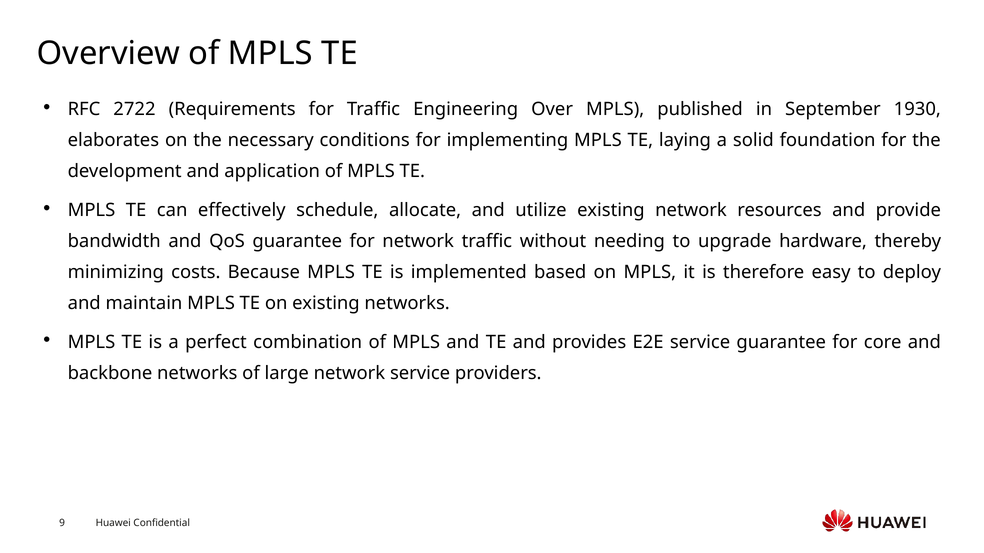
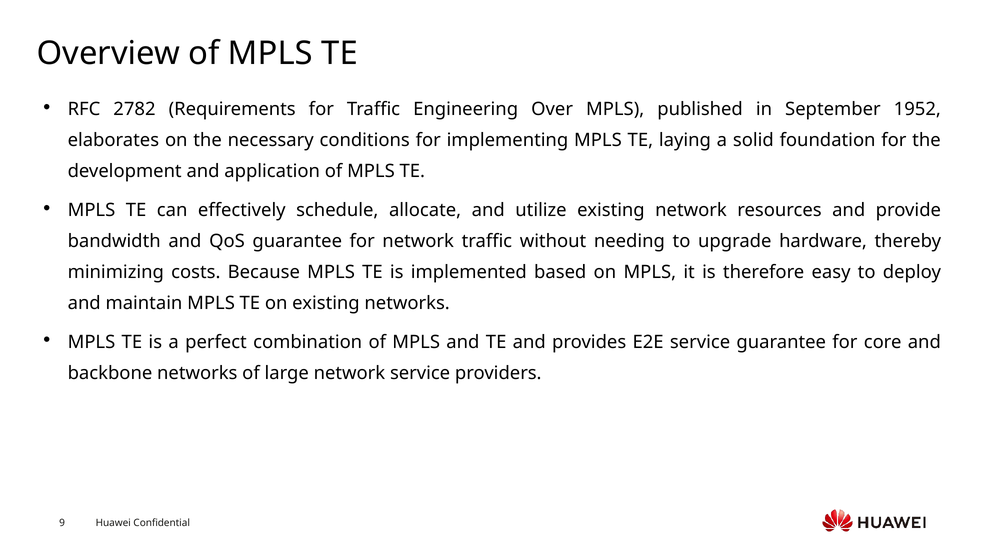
2722: 2722 -> 2782 (134, 109)
1930: 1930 -> 1952 (917, 109)
